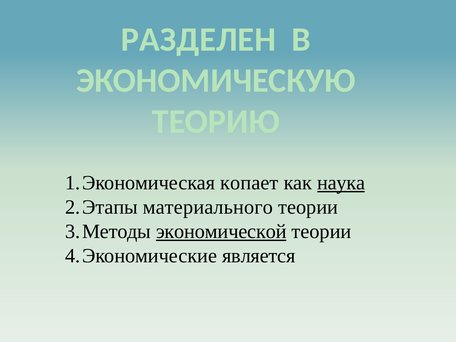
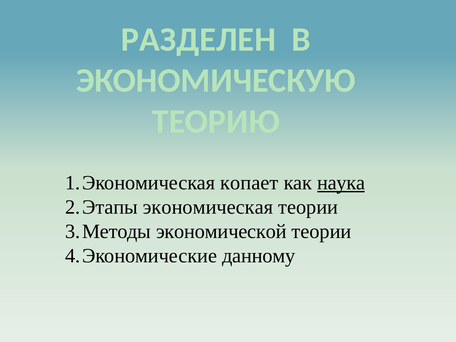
материального: материального -> экономическая (208, 207)
экономической underline: present -> none (221, 232)
является: является -> данному (259, 256)
